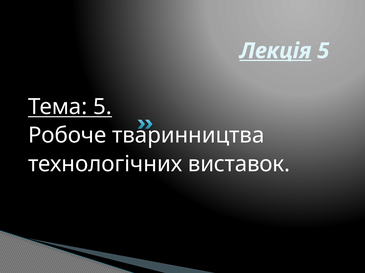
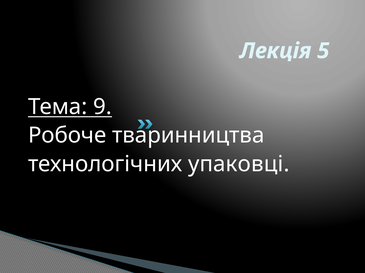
Лекція underline: present -> none (275, 51)
Тема 5: 5 -> 9 (103, 107)
виставок: виставок -> упаковці (239, 165)
